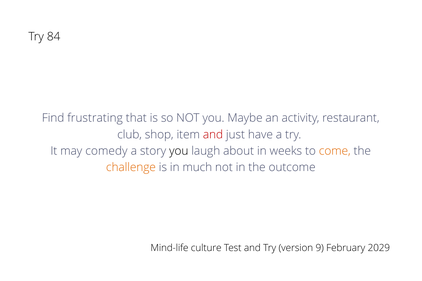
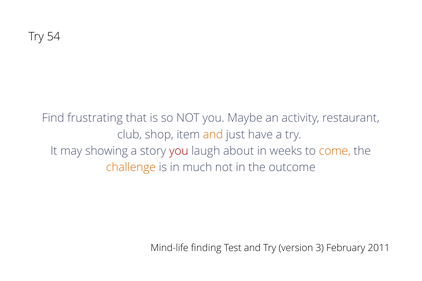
84: 84 -> 54 (54, 37)
and colour: red -> orange (213, 135)
comedy: comedy -> showing (107, 151)
you colour: black -> red (179, 151)
culture: culture -> finding (206, 248)
9: 9 -> 3 (320, 248)
2029: 2029 -> 2011 (379, 248)
